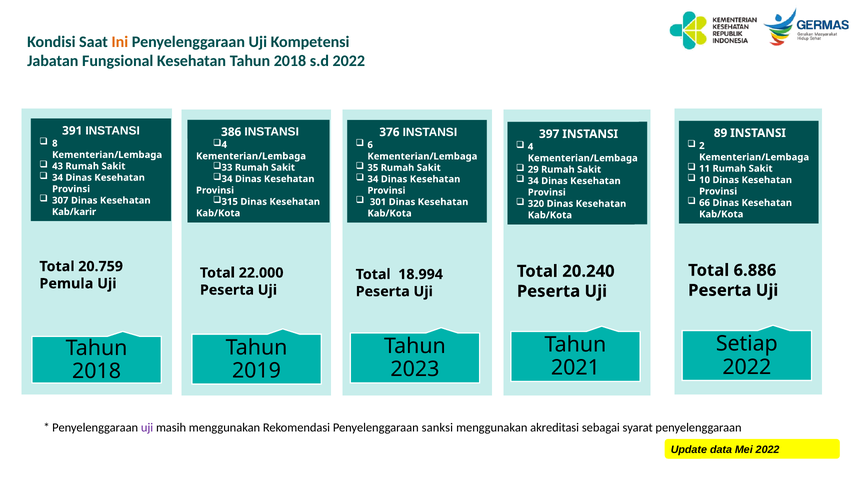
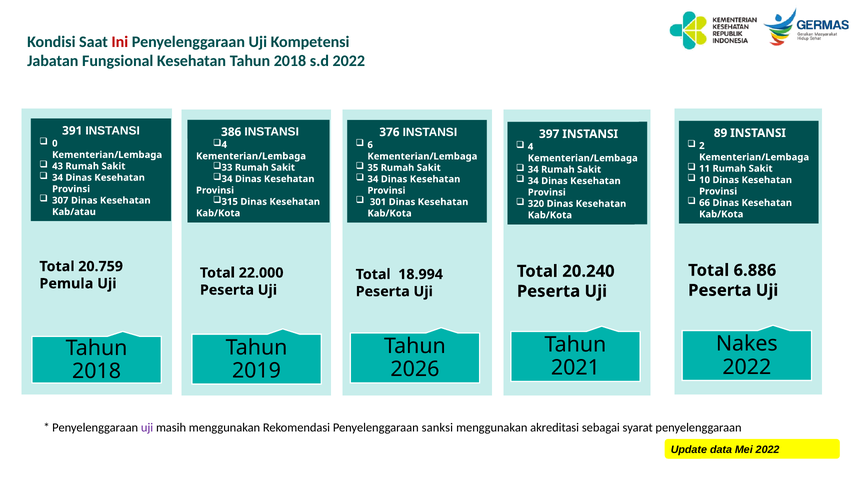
Ini colour: orange -> red (120, 42)
8: 8 -> 0 (55, 143)
29: 29 -> 34 (533, 170)
Kab/karir: Kab/karir -> Kab/atau (74, 212)
Setiap: Setiap -> Nakes (747, 344)
2023: 2023 -> 2026 (415, 369)
